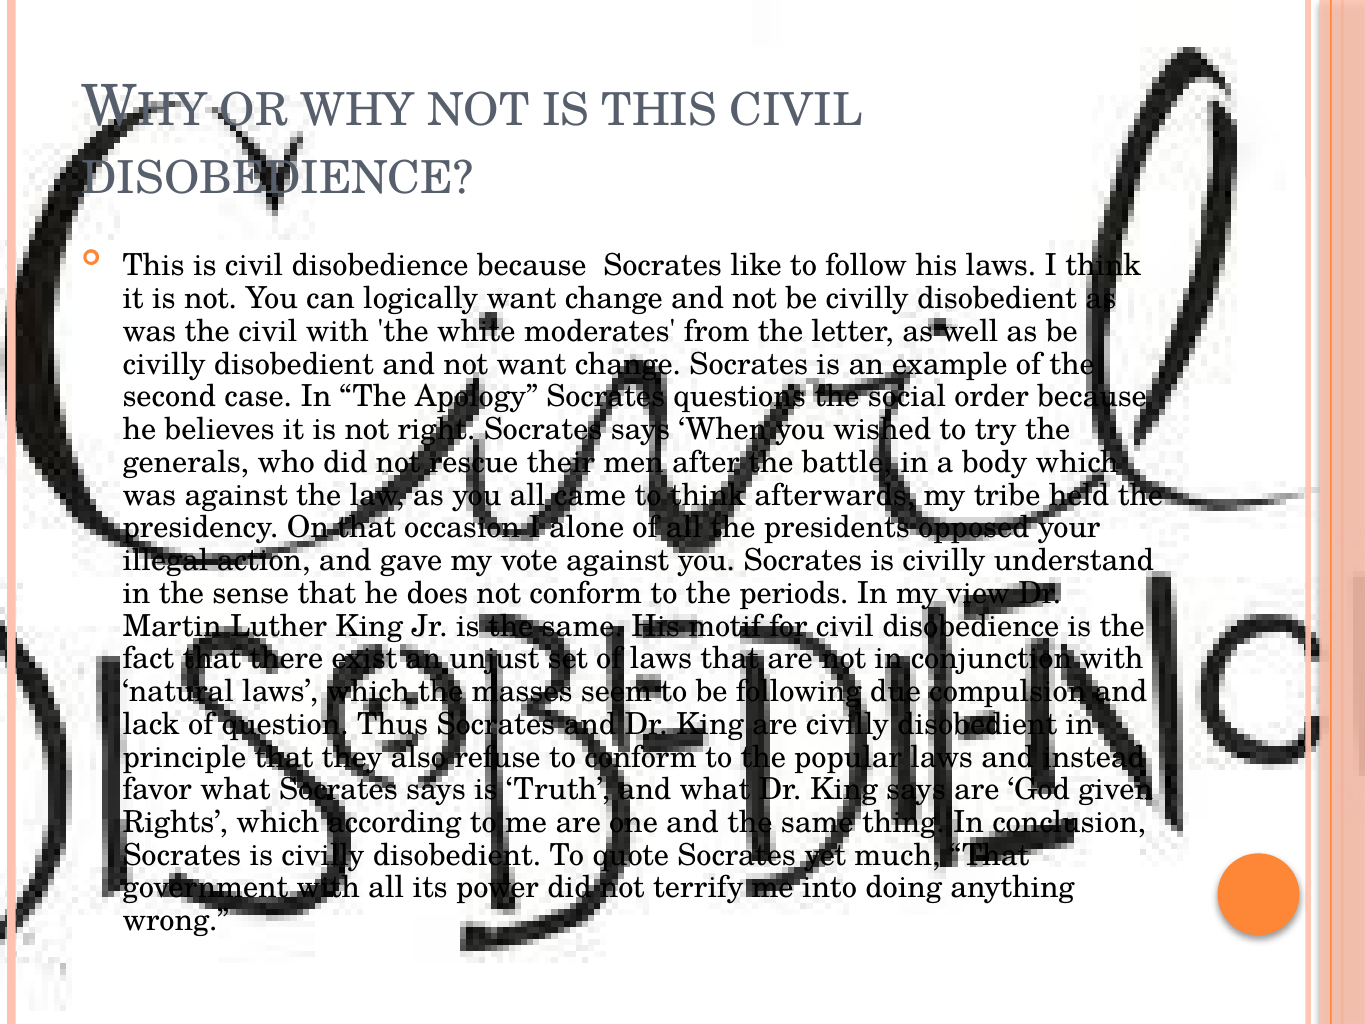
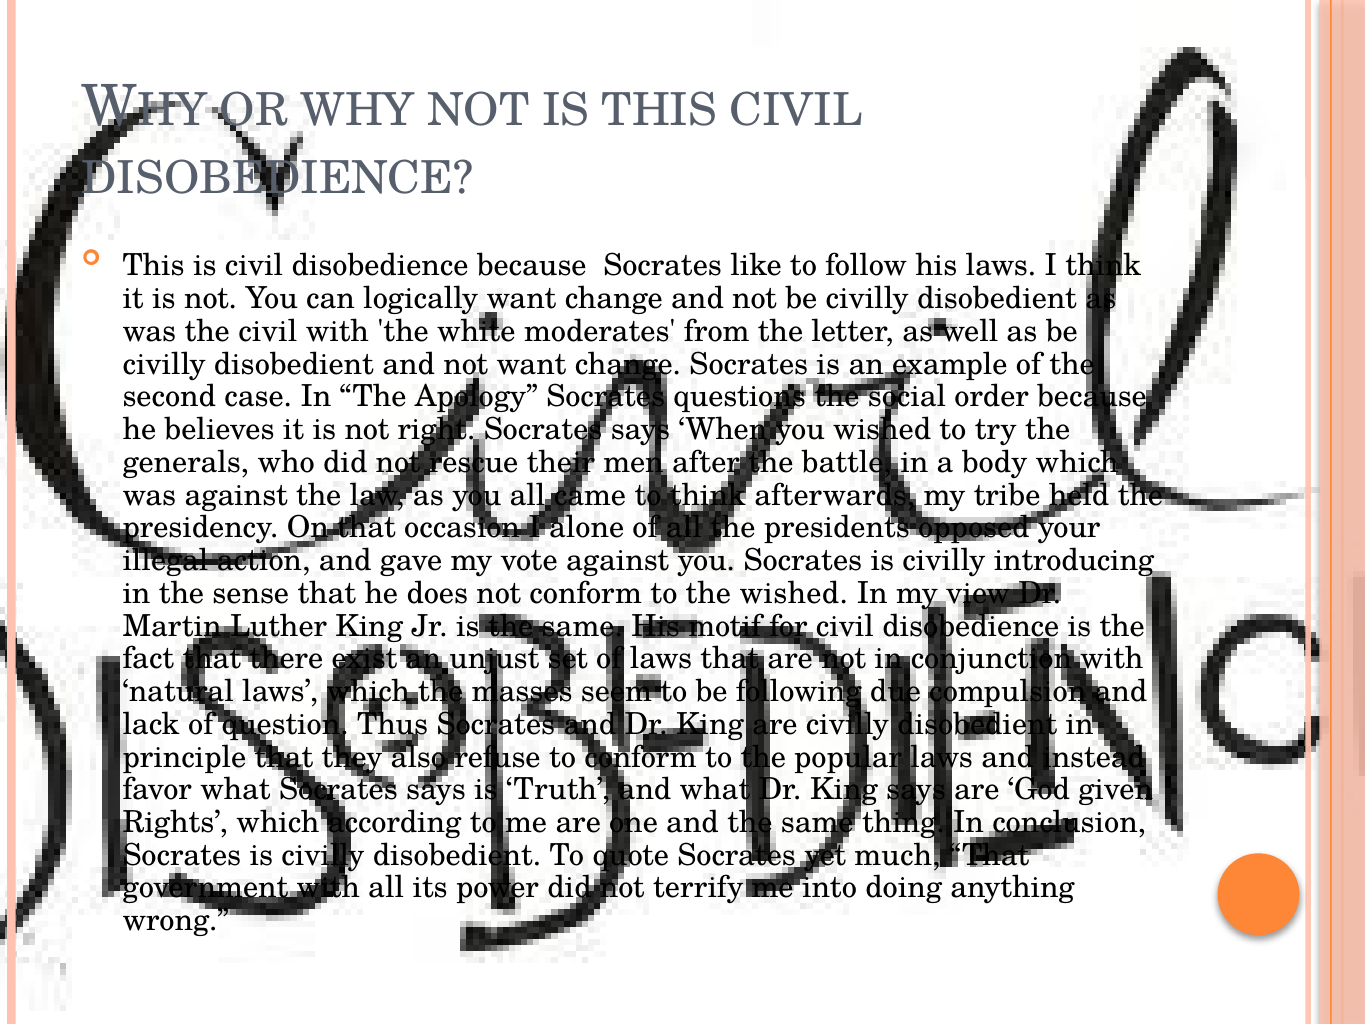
understand: understand -> introducing (1074, 560)
the periods: periods -> wished (794, 593)
